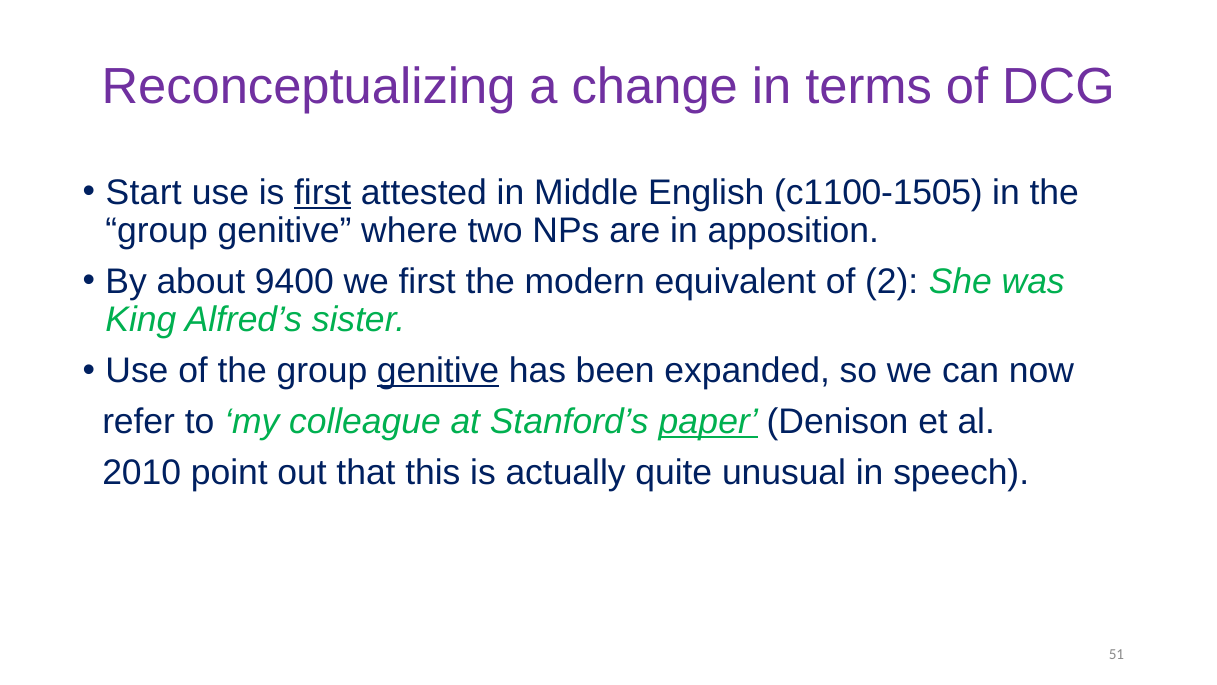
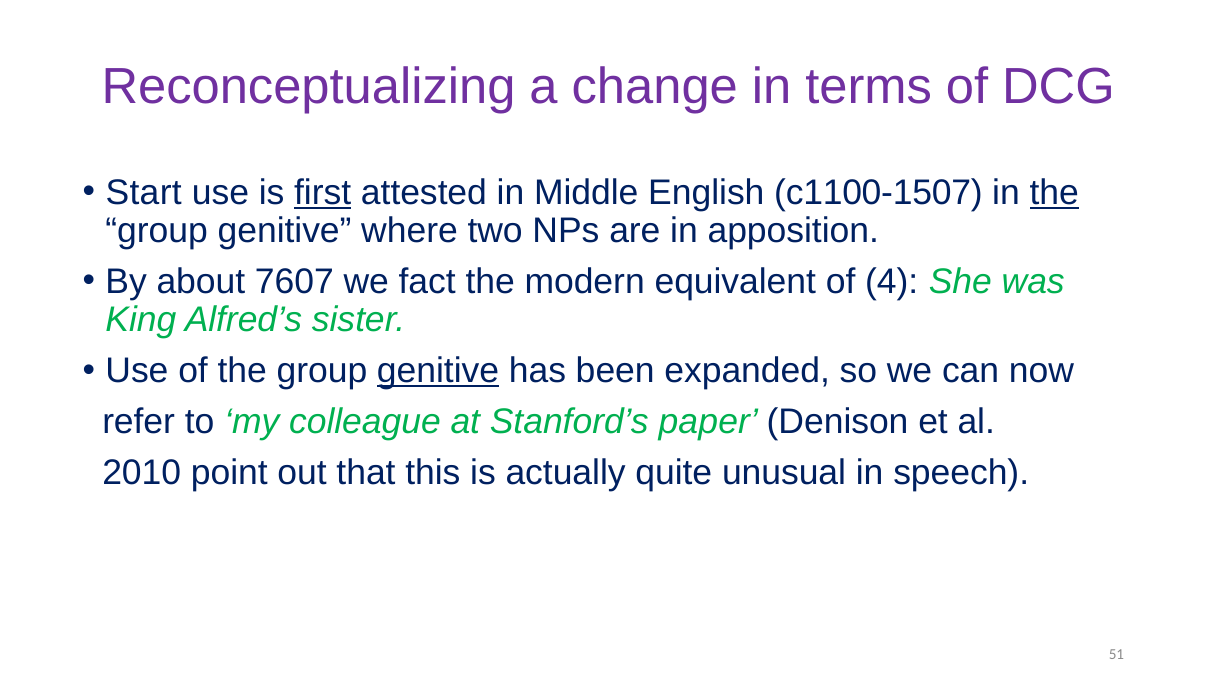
c1100-1505: c1100-1505 -> c1100-1507 (878, 192)
the underline: none -> present (1054, 192)
9400: 9400 -> 7607 (294, 281)
we first: first -> fact (427, 281)
2: 2 -> 4 (892, 281)
paper underline: present -> none (708, 422)
